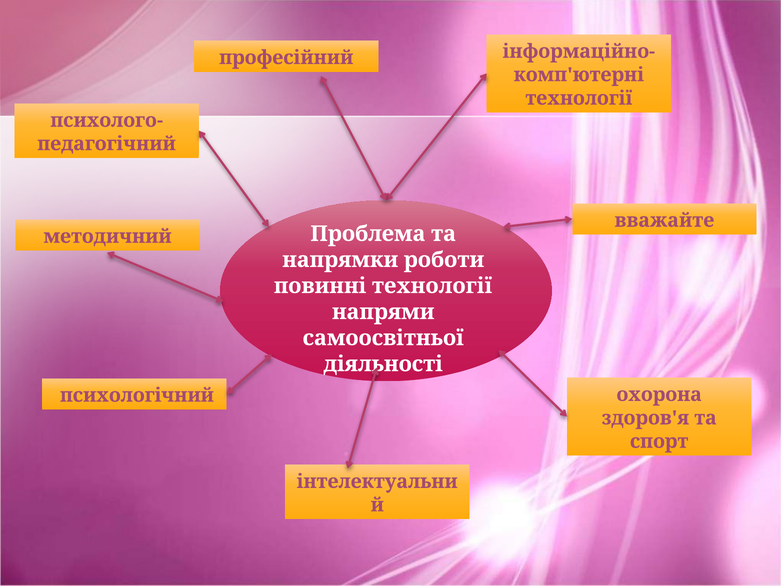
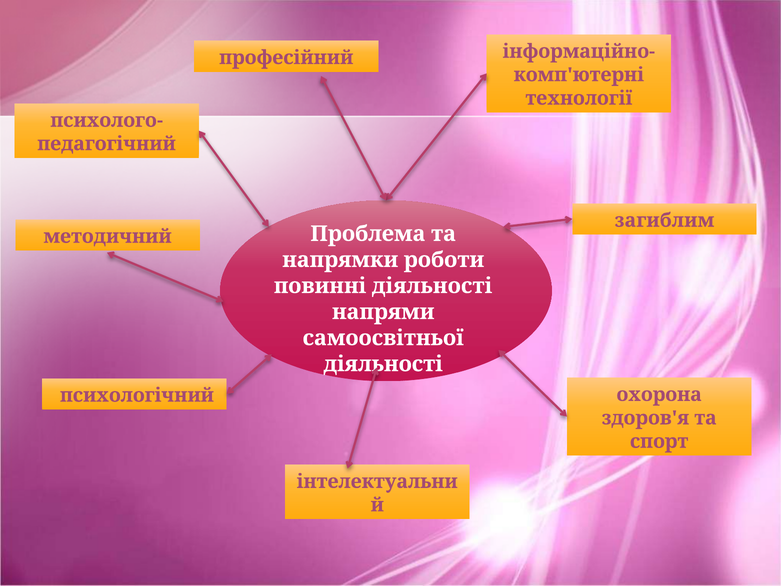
вважайте: вважайте -> загиблим (664, 220)
повинні технології: технології -> діяльності (432, 286)
